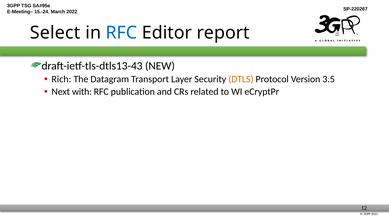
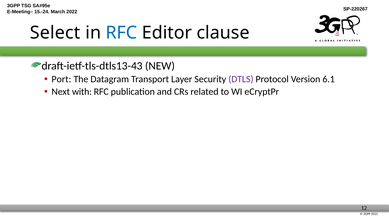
report: report -> clause (223, 33)
Rich: Rich -> Port (61, 79)
DTLS colour: orange -> purple (241, 79)
3.5: 3.5 -> 6.1 (329, 79)
